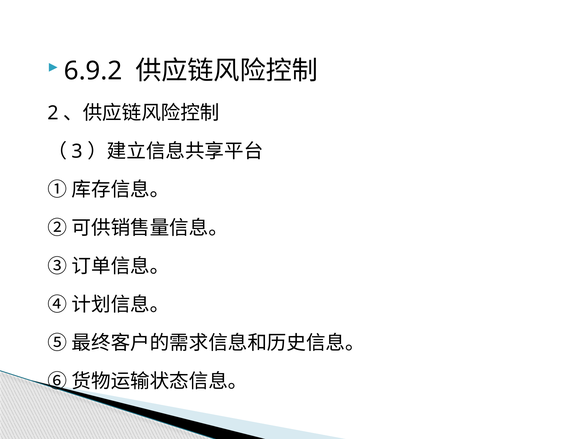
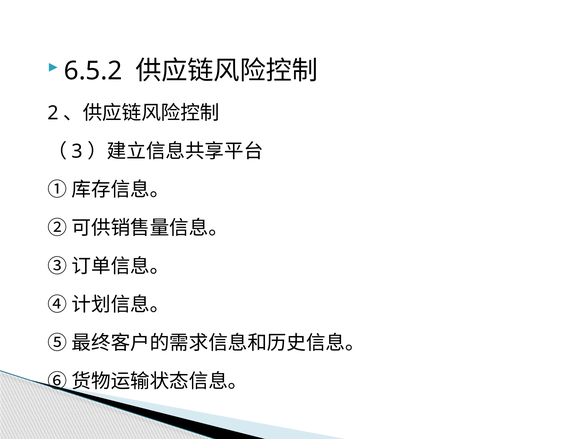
6.9.2: 6.9.2 -> 6.5.2 (93, 71)
